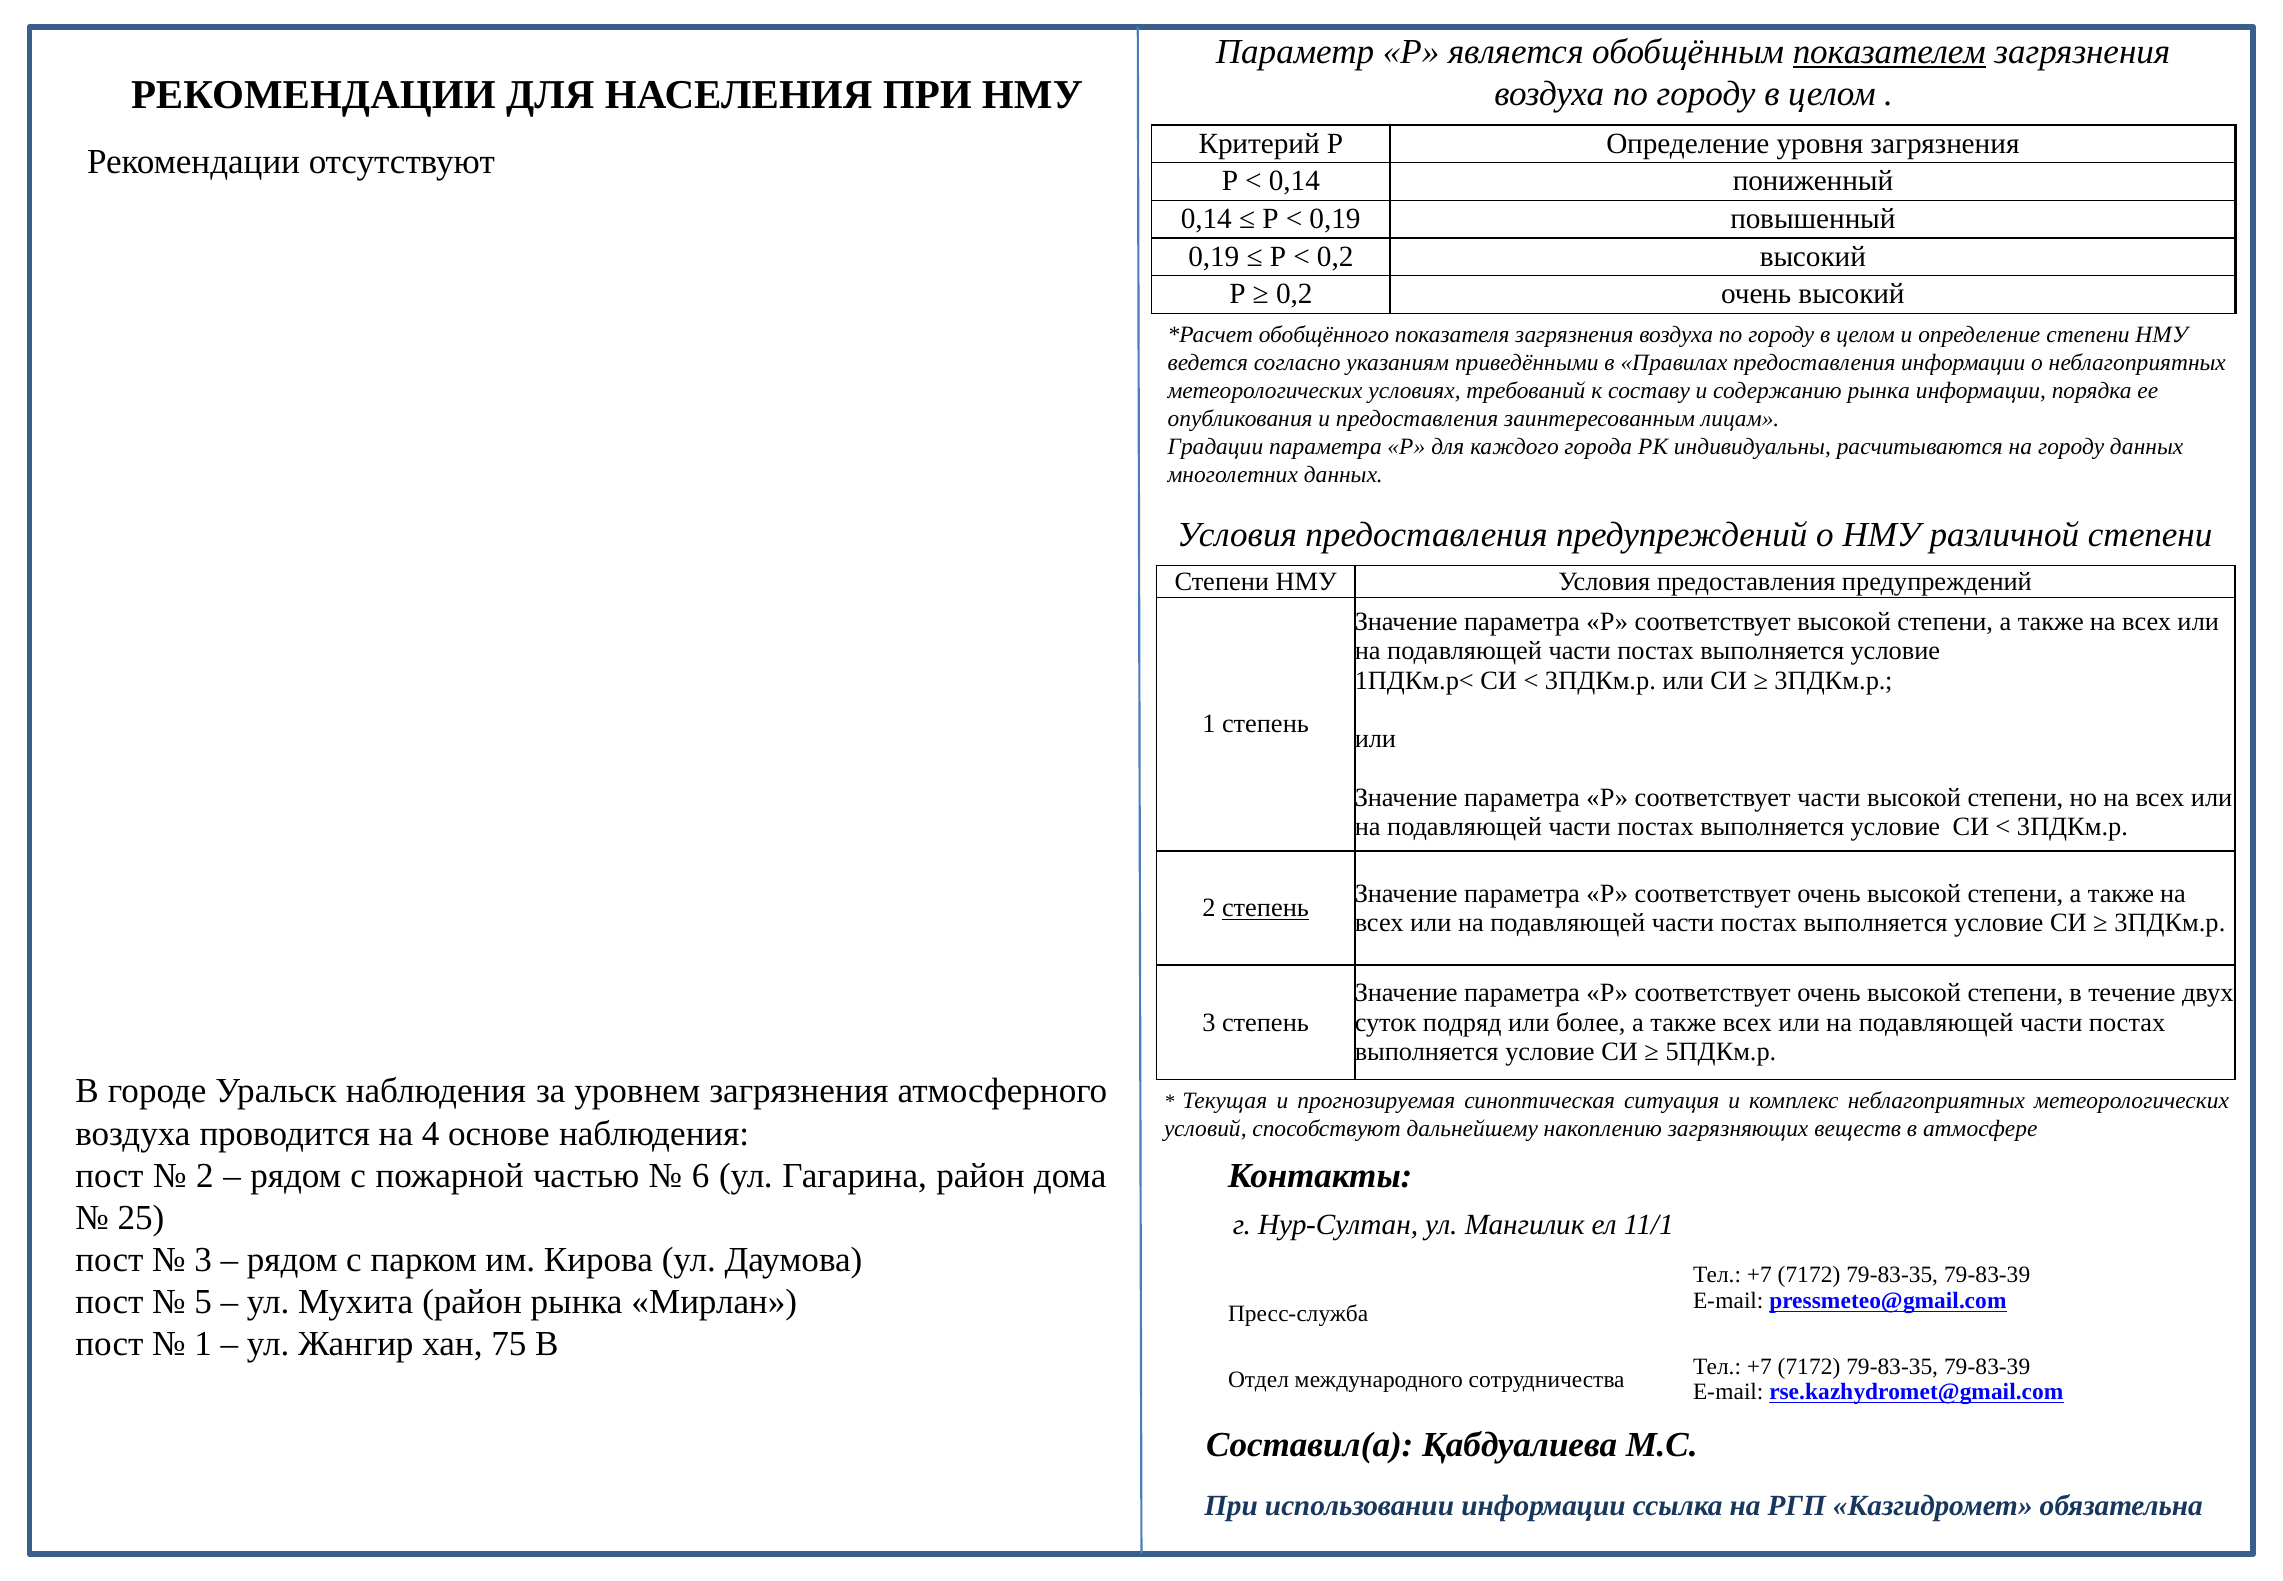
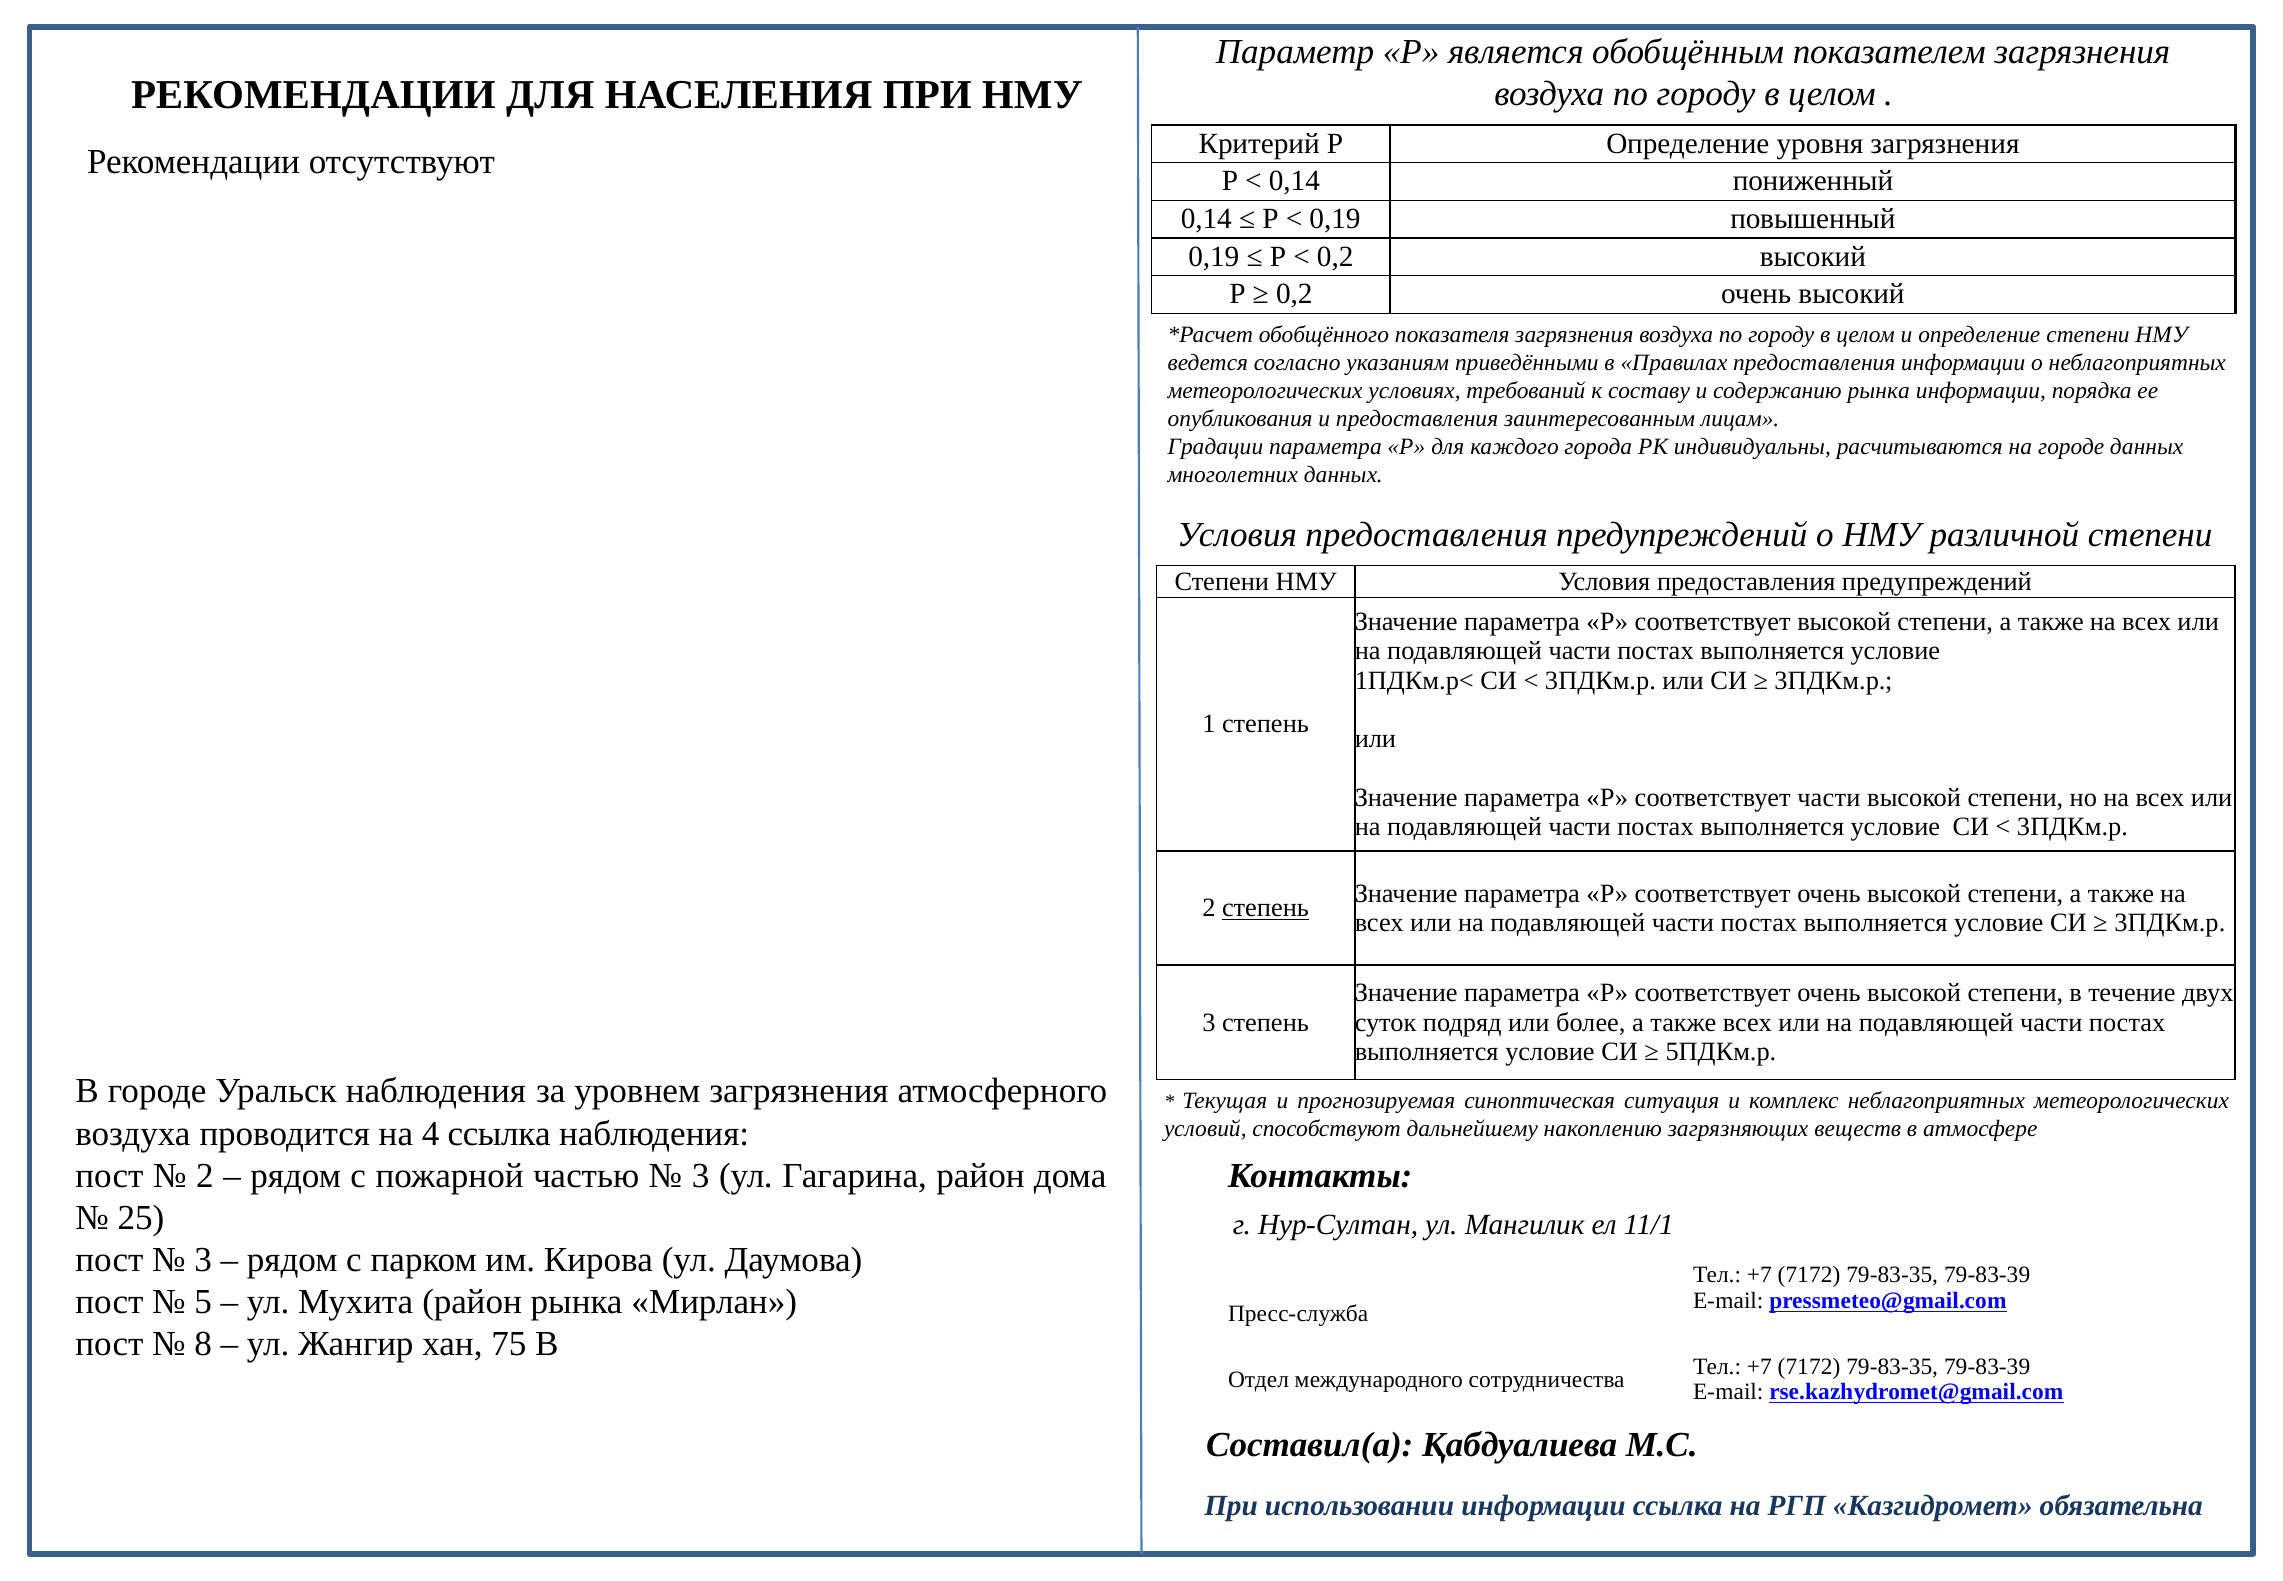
показателем underline: present -> none (1889, 52)
на городу: городу -> городе (2071, 447)
4 основе: основе -> ссылка (499, 1133)
6: 6 -> 3 (701, 1175)
1: 1 -> 8 (203, 1344)
